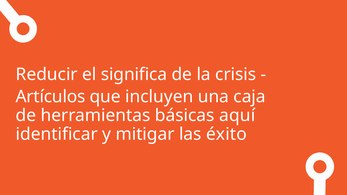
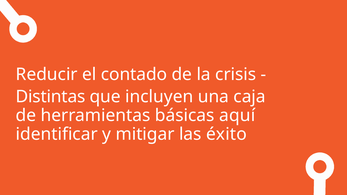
significa: significa -> contado (134, 75)
Artículos: Artículos -> Distintas (51, 97)
